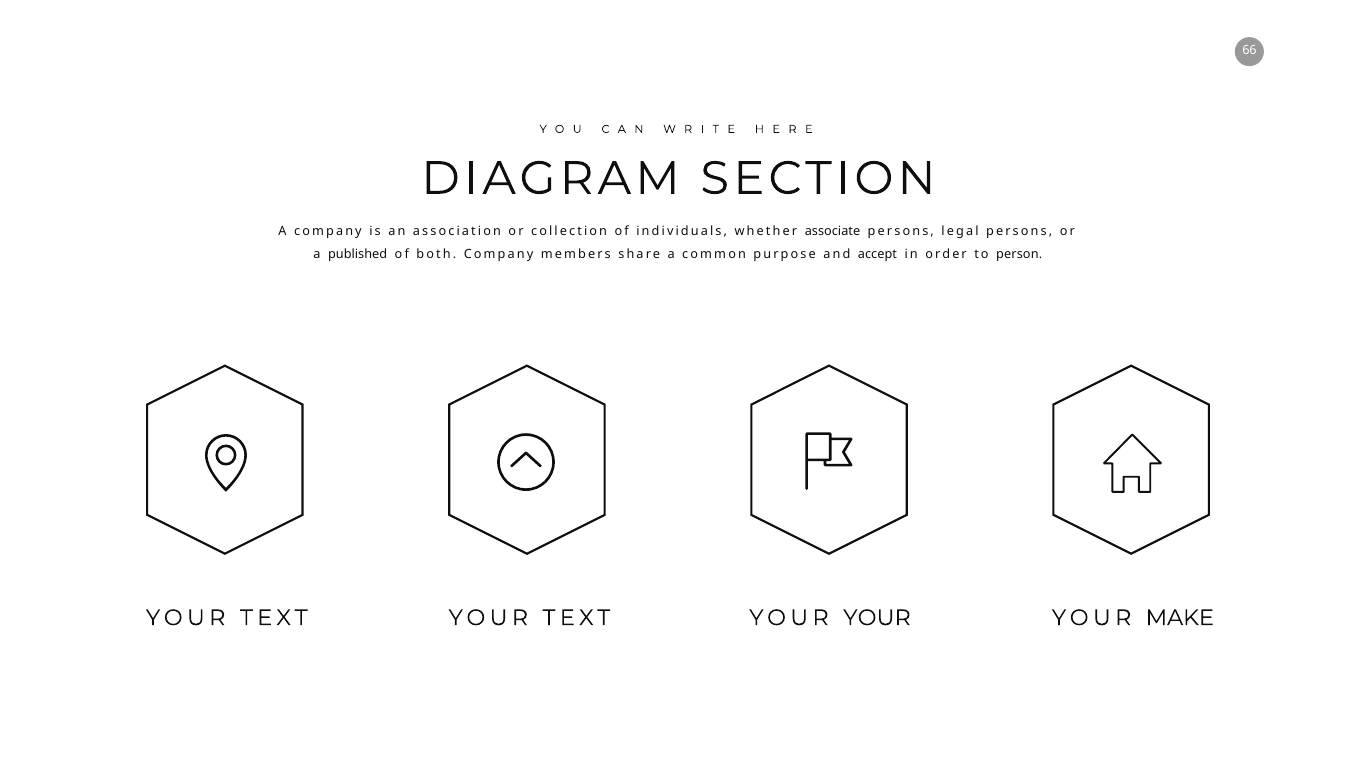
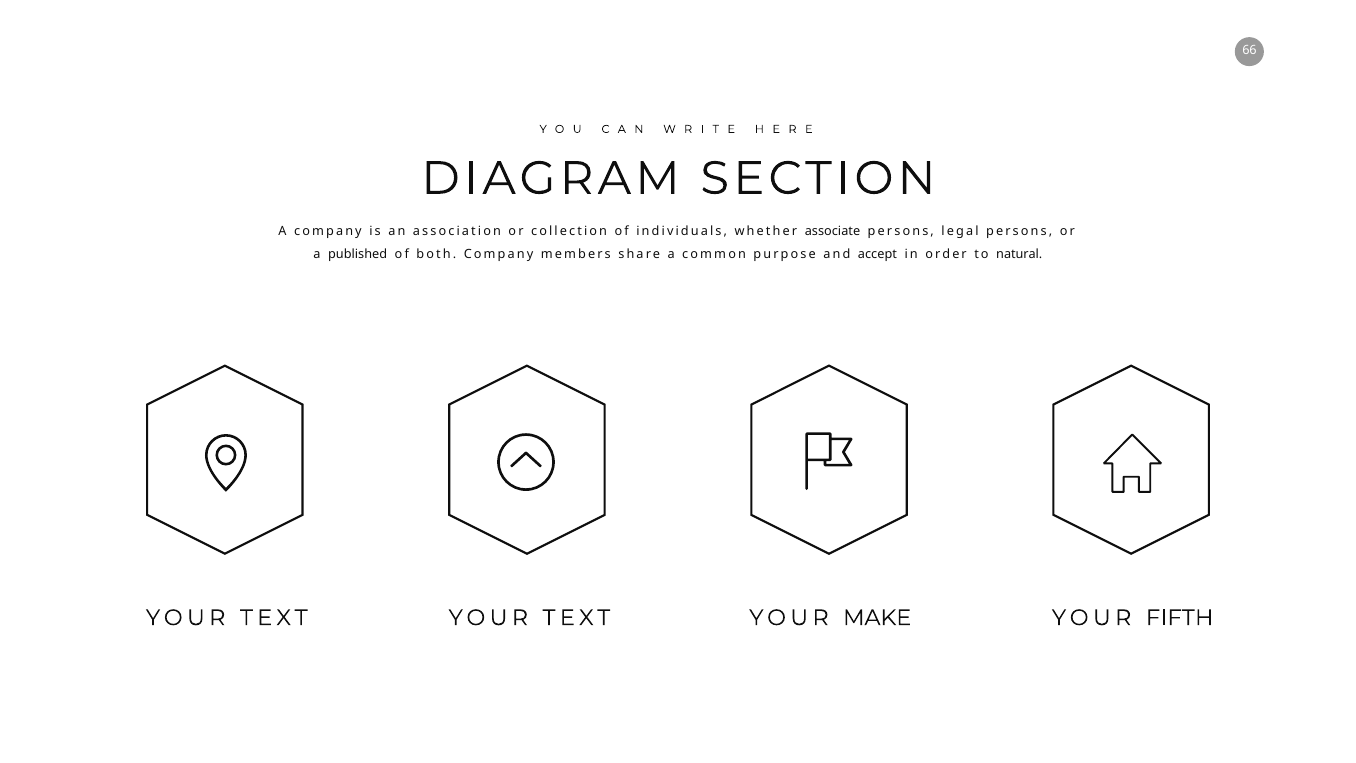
person: person -> natural (1019, 255)
TEXT YOUR YOUR: YOUR -> MAKE (877, 618)
MAKE: MAKE -> FIFTH (1180, 618)
